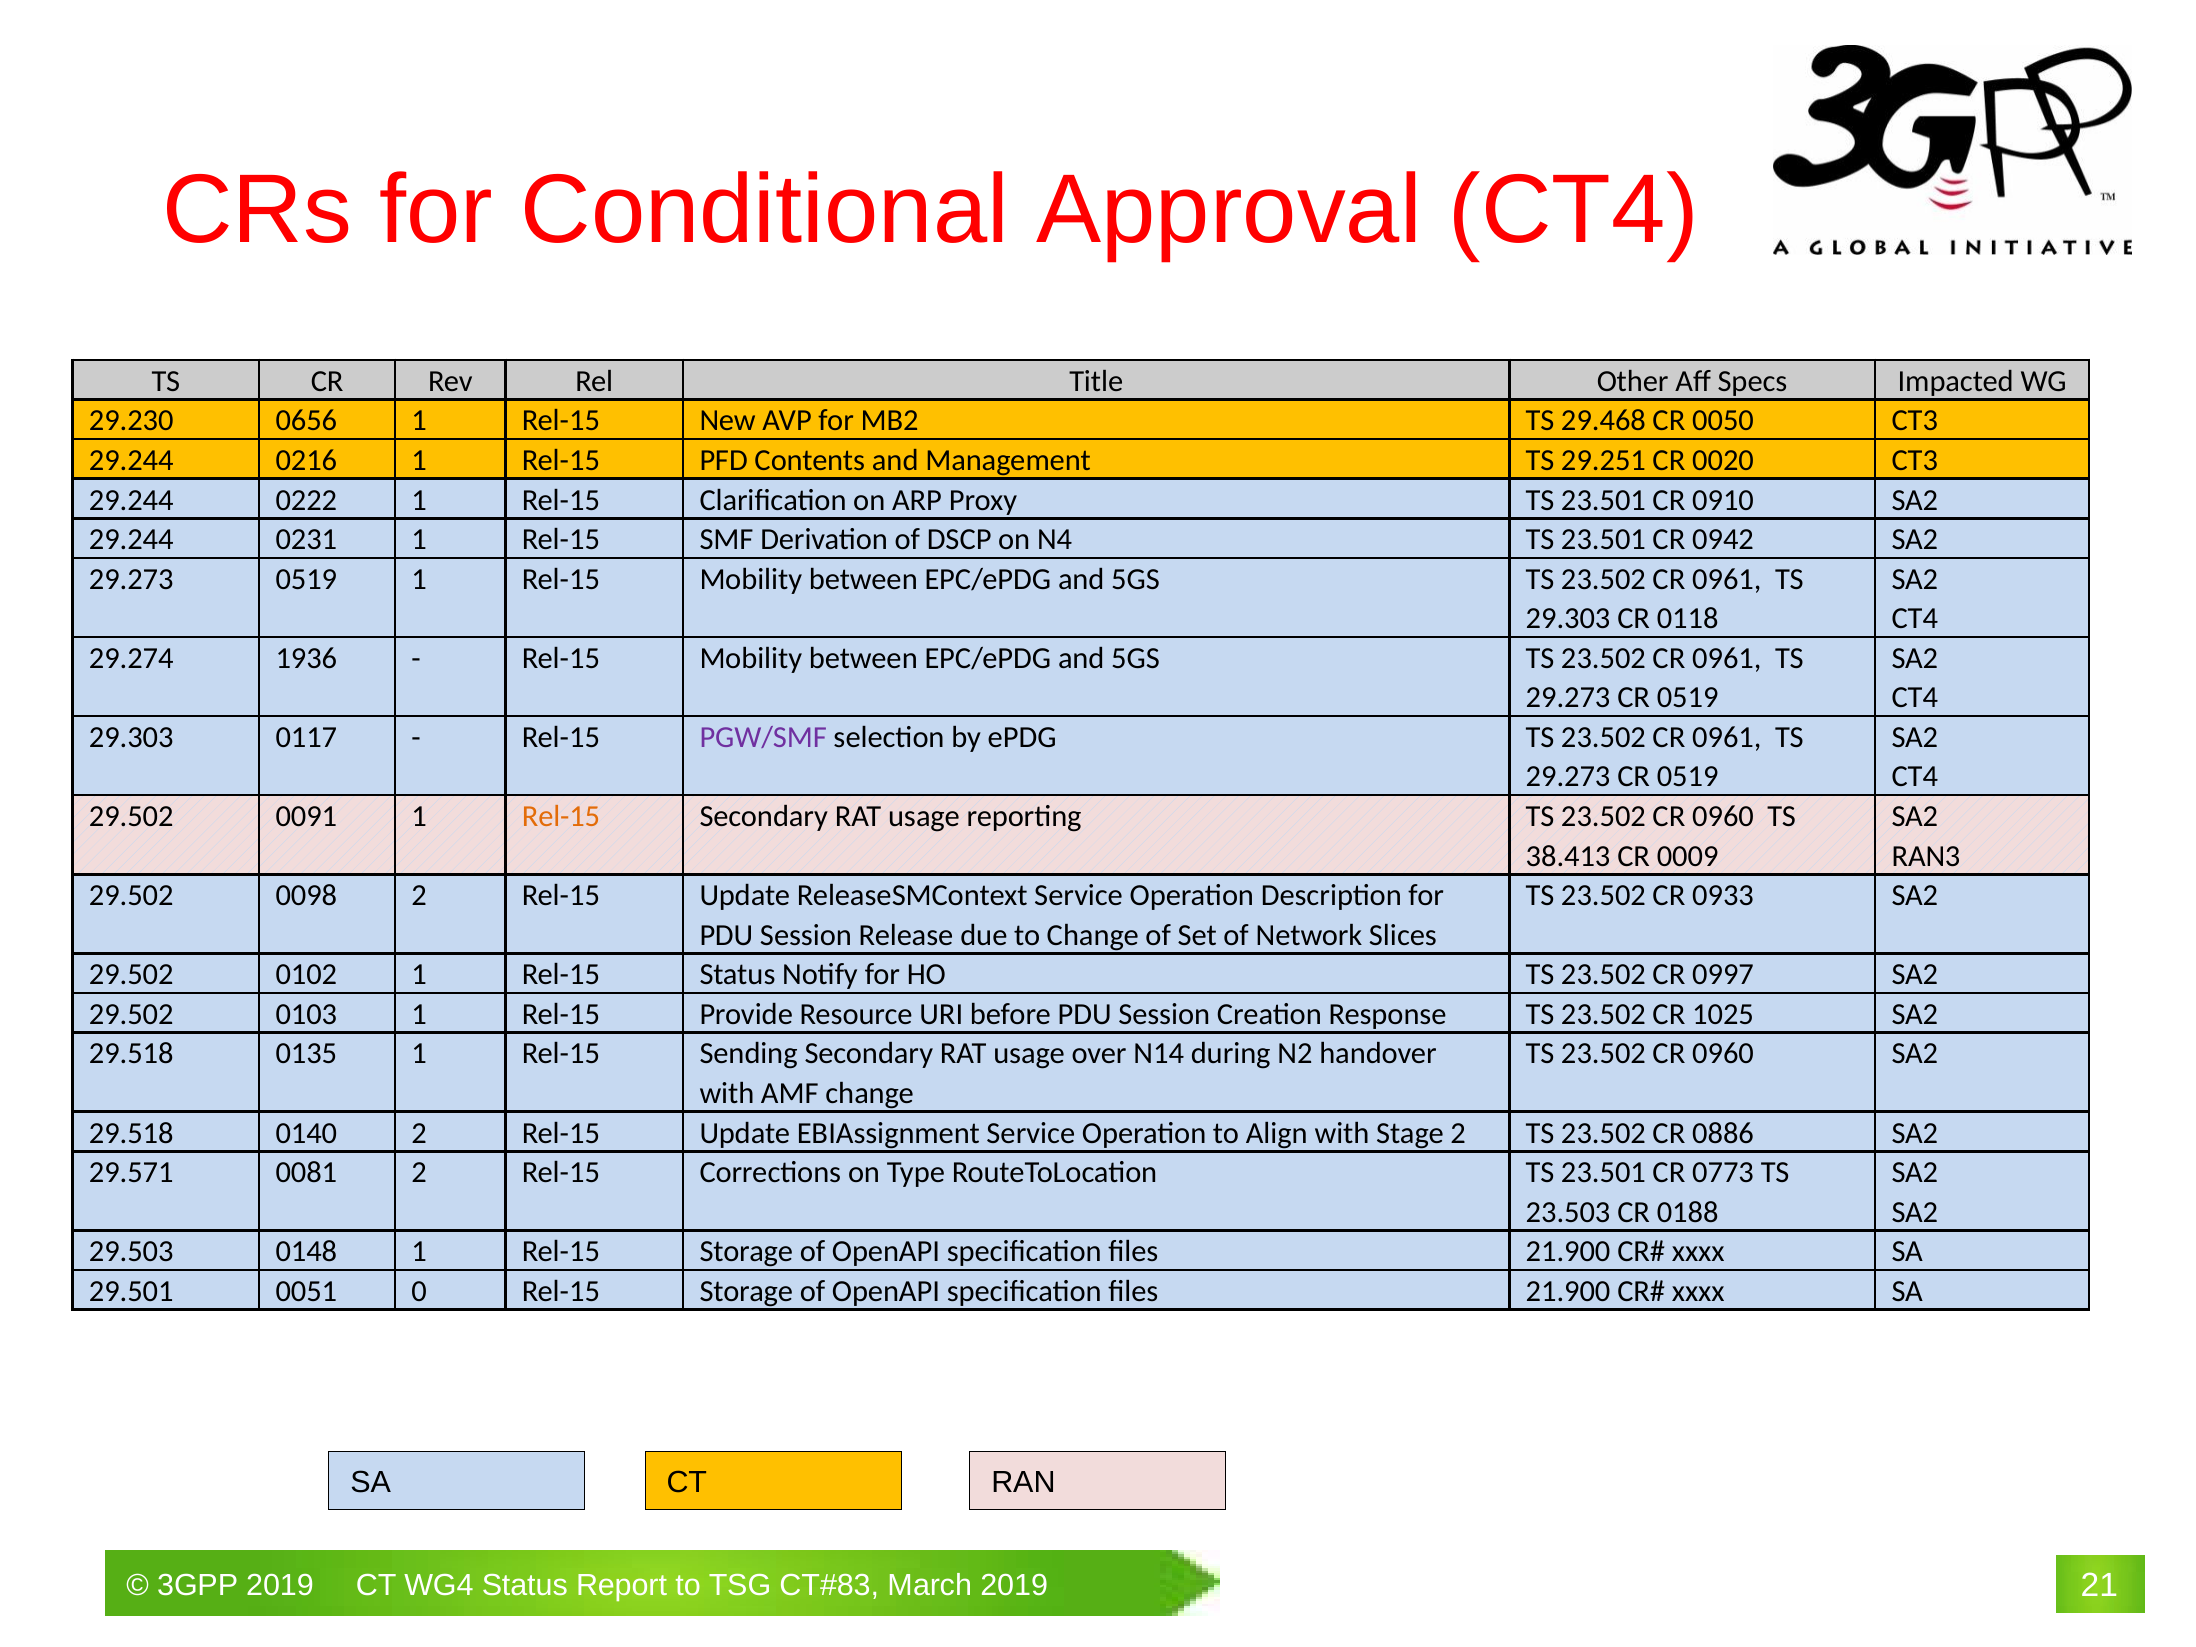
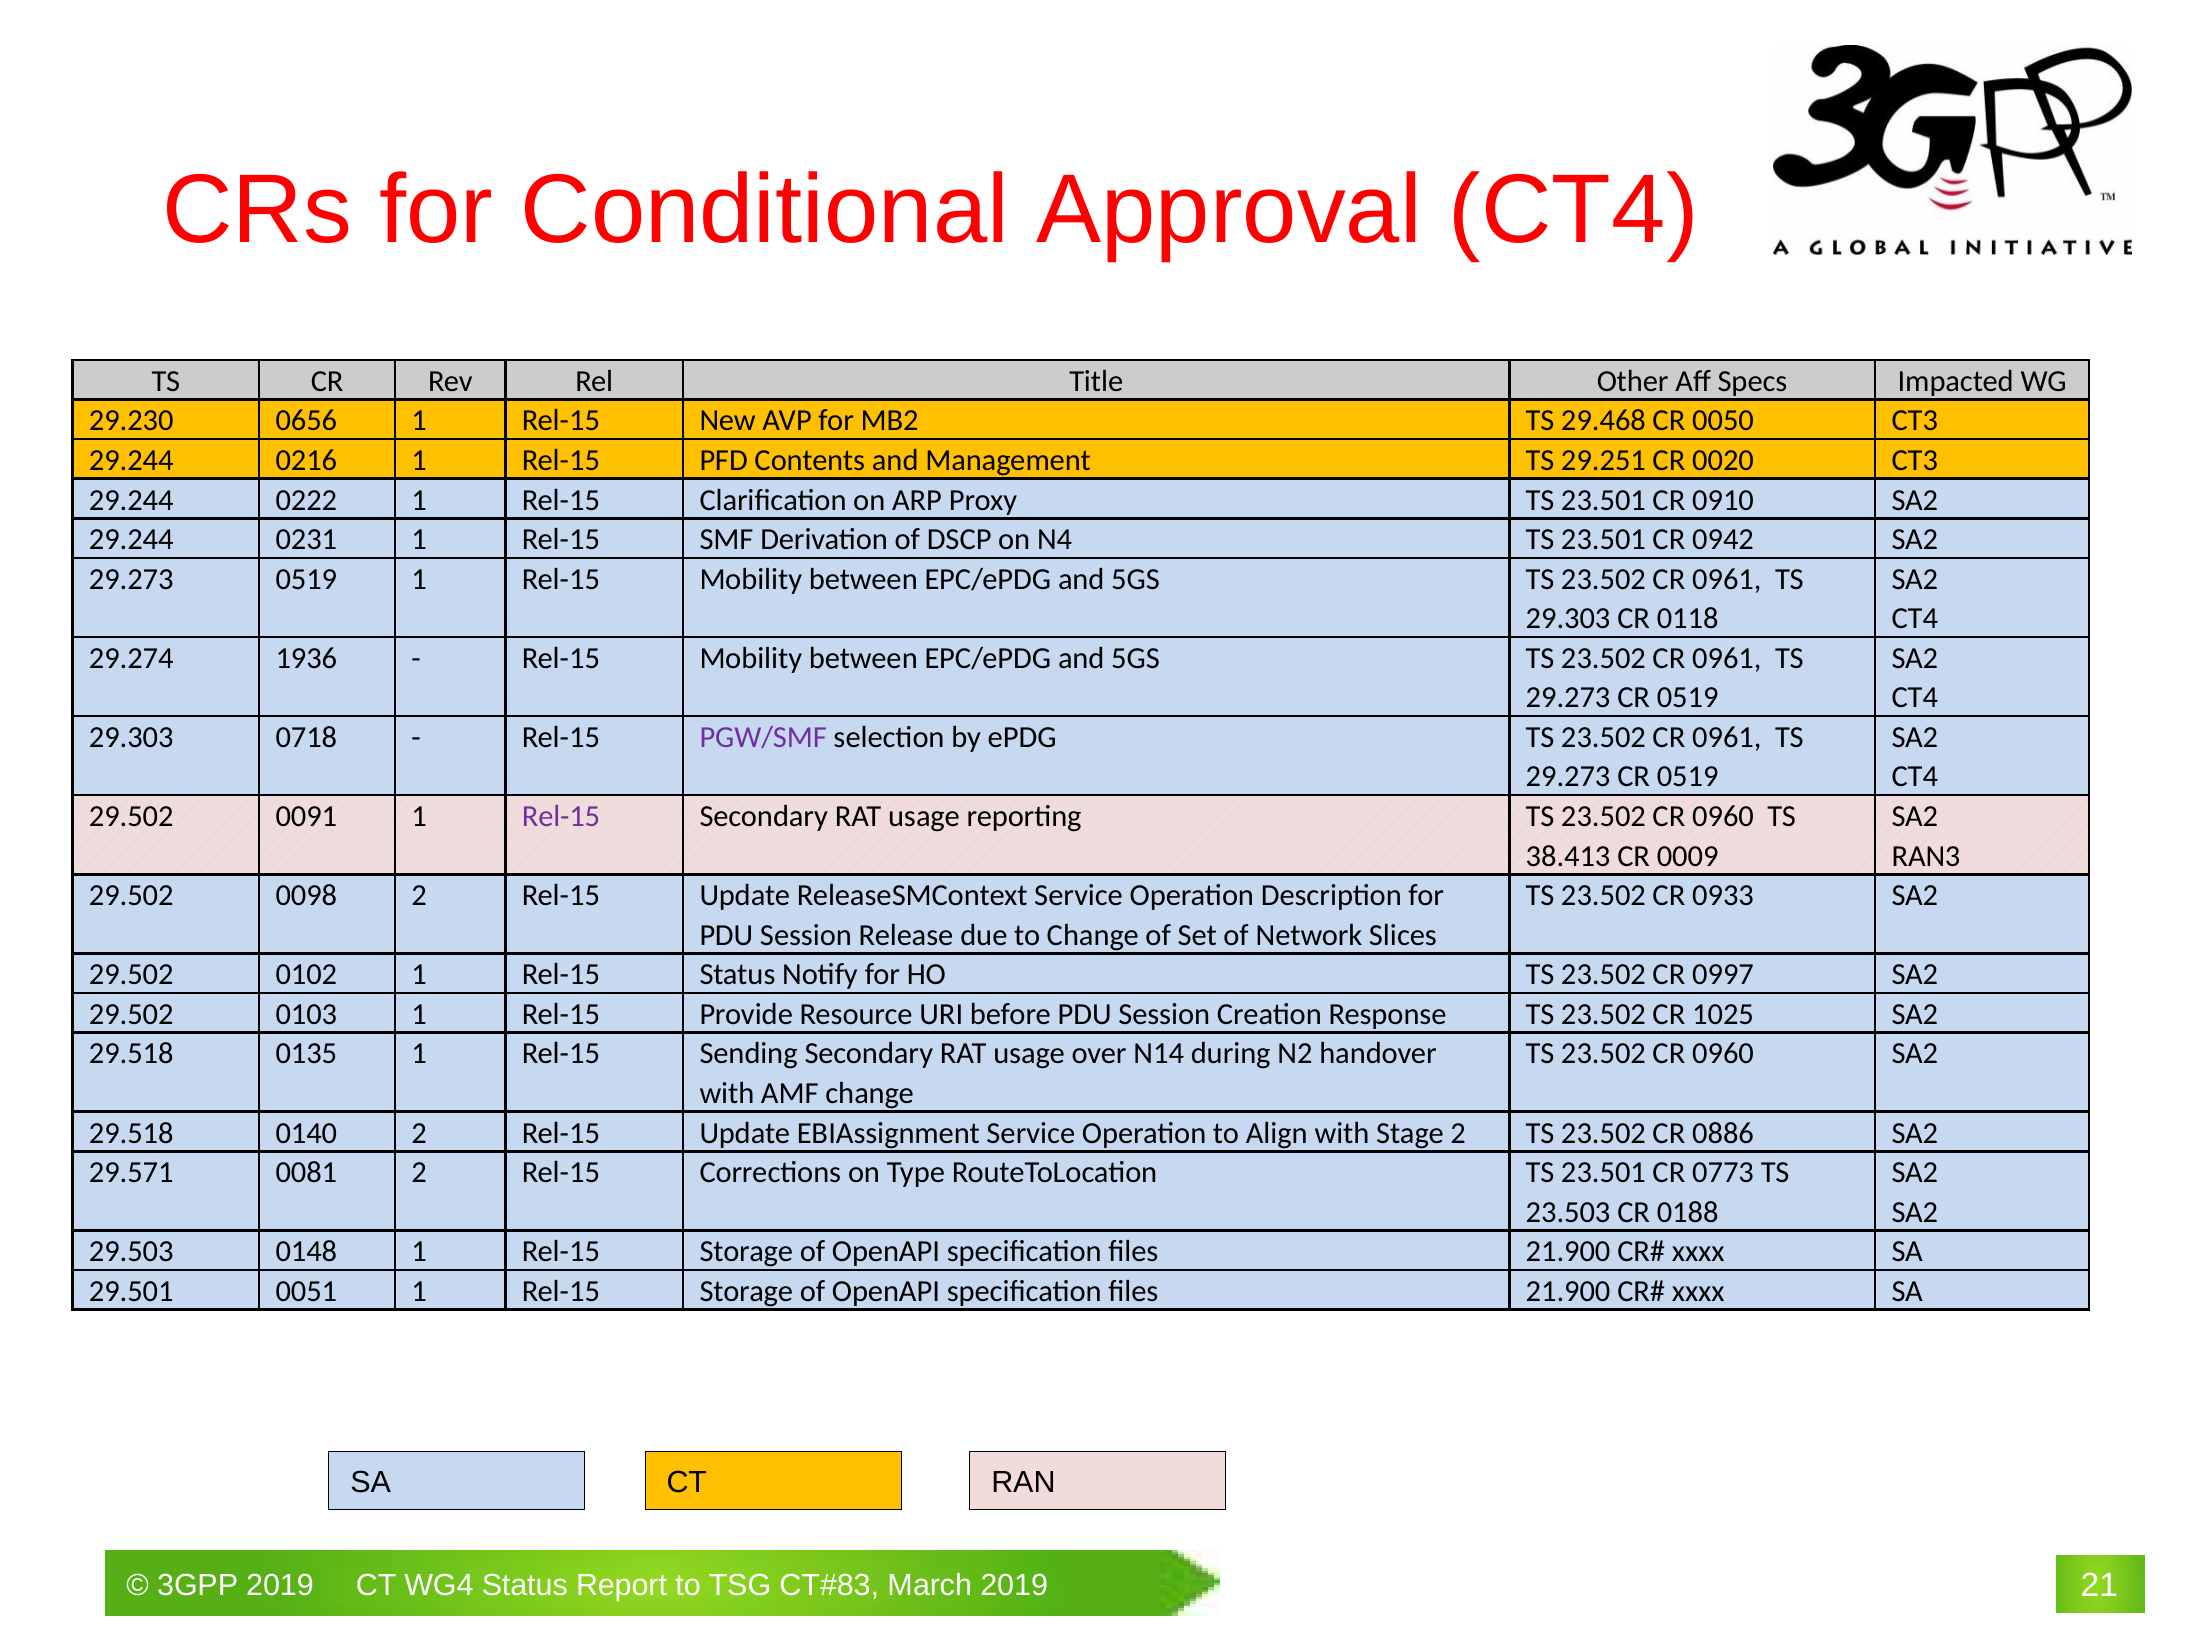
0117: 0117 -> 0718 (306, 737)
Rel-15 colour: orange -> purple (561, 816)
0051 0: 0 -> 1 (419, 1291)
